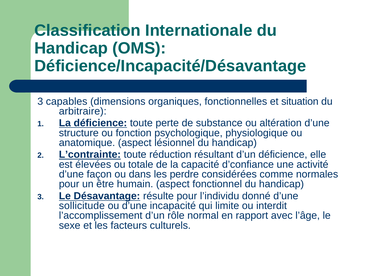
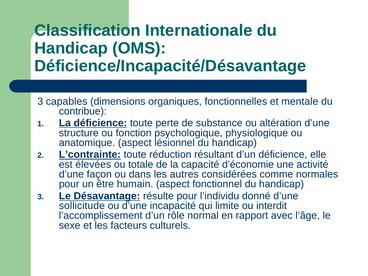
situation: situation -> mentale (300, 101)
arbitraire: arbitraire -> contribue (83, 111)
d’confiance: d’confiance -> d’économie (248, 164)
perdre: perdre -> autres (184, 174)
